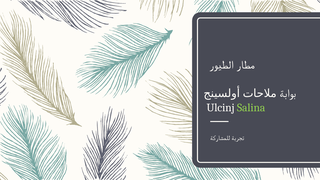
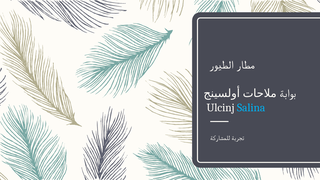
Salina colour: light green -> light blue (251, 108)
